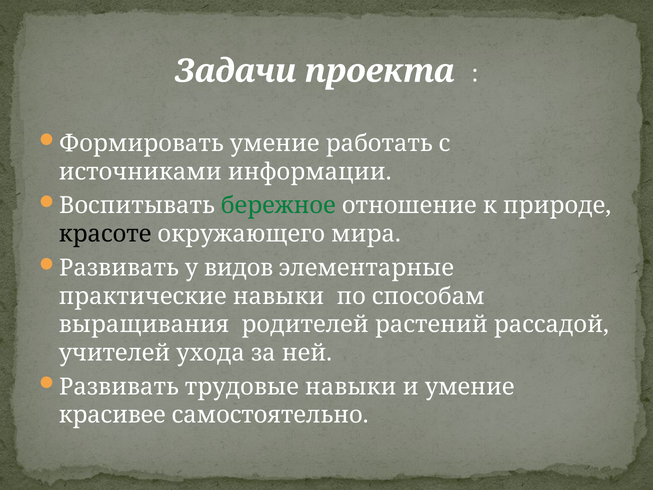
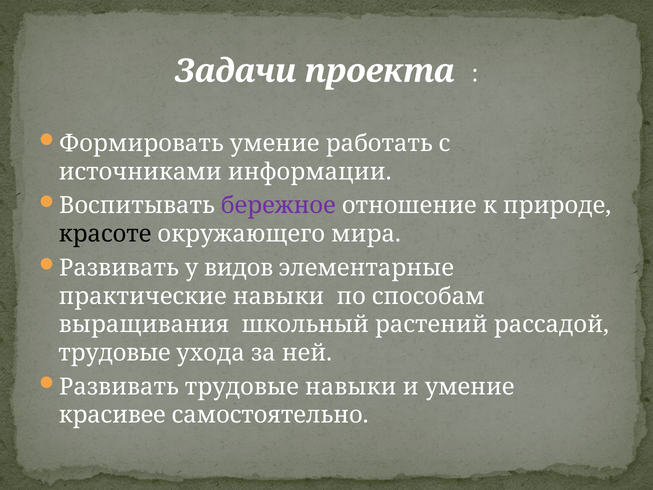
бережное colour: green -> purple (278, 206)
родителей: родителей -> школьный (305, 324)
учителей: учителей -> трудовые (115, 353)
